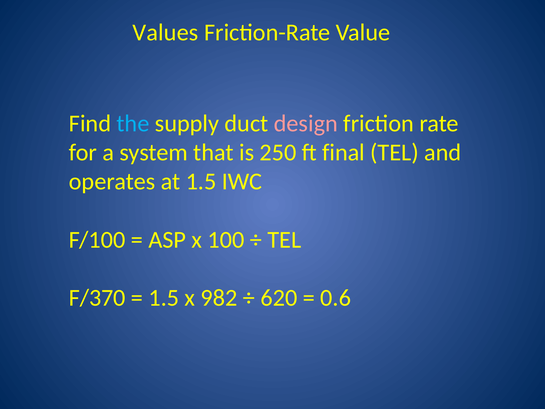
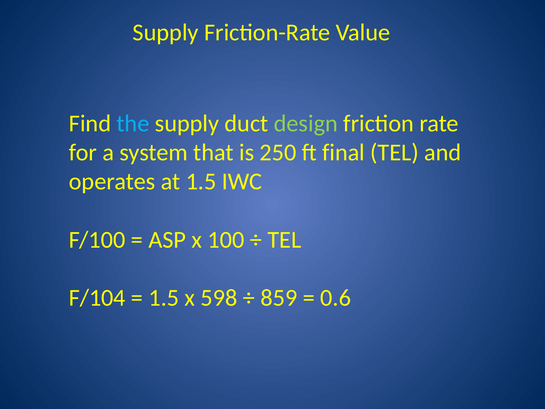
Values: Values -> Supply (166, 33)
design colour: pink -> light green (306, 123)
F/370: F/370 -> F/104 (97, 298)
982: 982 -> 598 (219, 298)
620: 620 -> 859 (279, 298)
